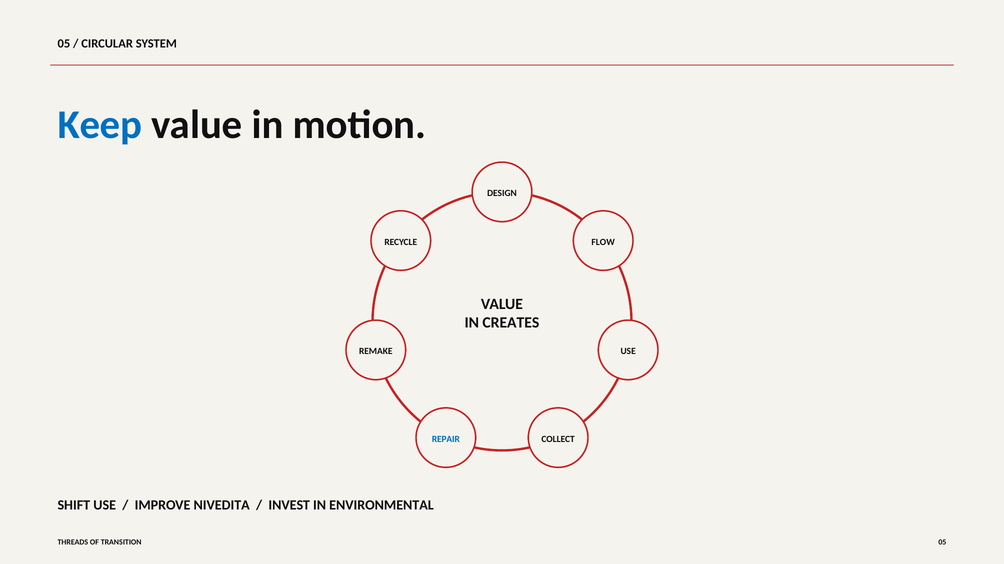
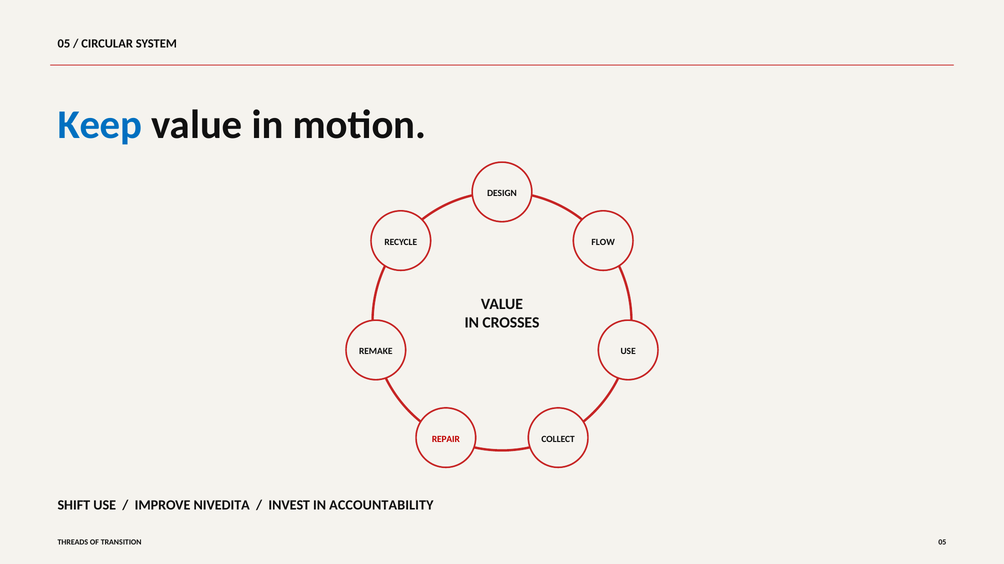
CREATES: CREATES -> CROSSES (511, 323)
REPAIR colour: blue -> red (446, 440)
ENVIRONMENTAL: ENVIRONMENTAL -> ACCOUNTABILITY (381, 506)
